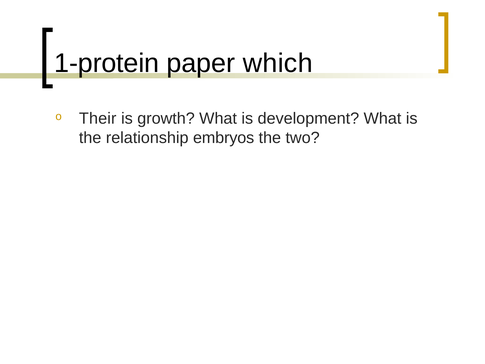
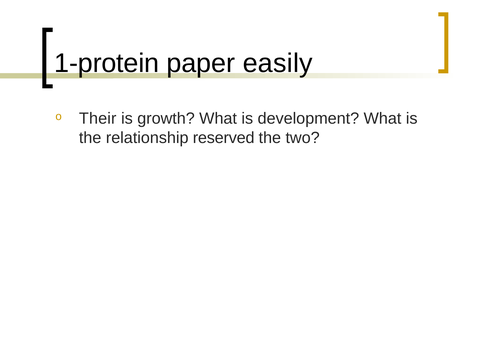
which: which -> easily (278, 63)
embryos: embryos -> reserved (224, 138)
